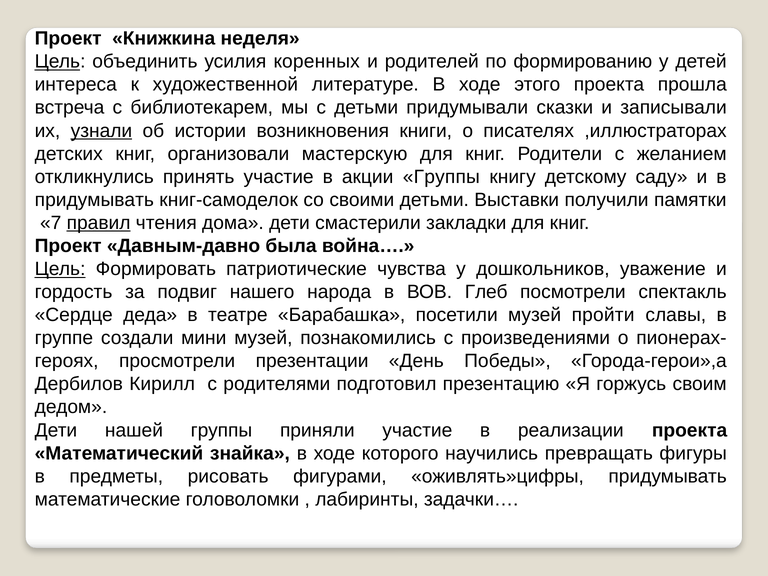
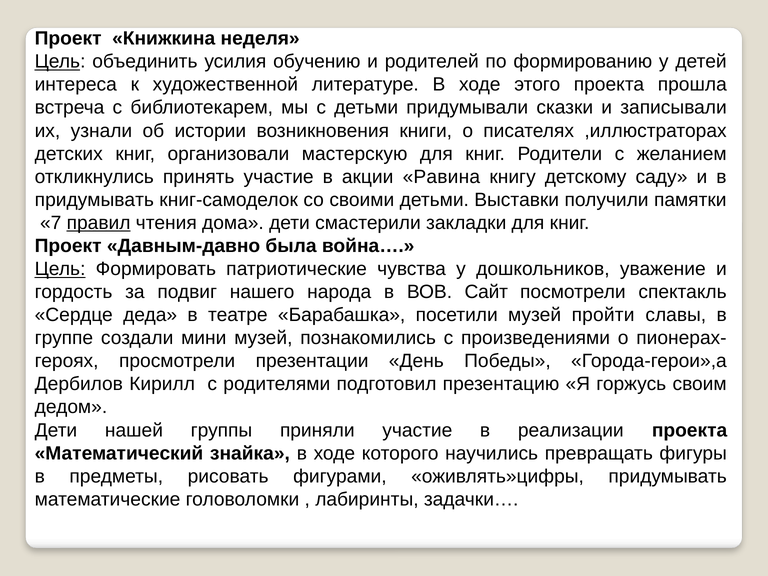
коренных: коренных -> обучению (317, 62)
узнали underline: present -> none (101, 131)
акции Группы: Группы -> Равина (441, 177)
Глеб: Глеб -> Сайт (486, 292)
